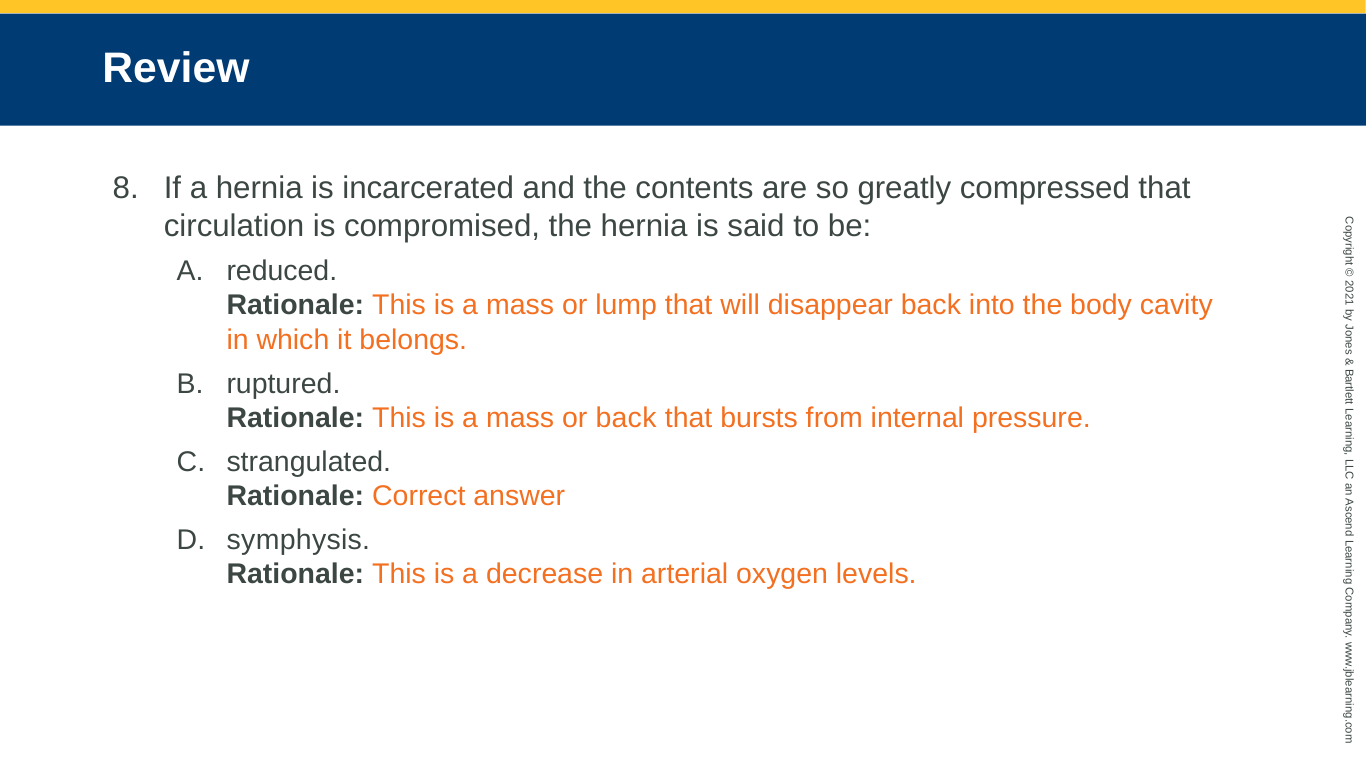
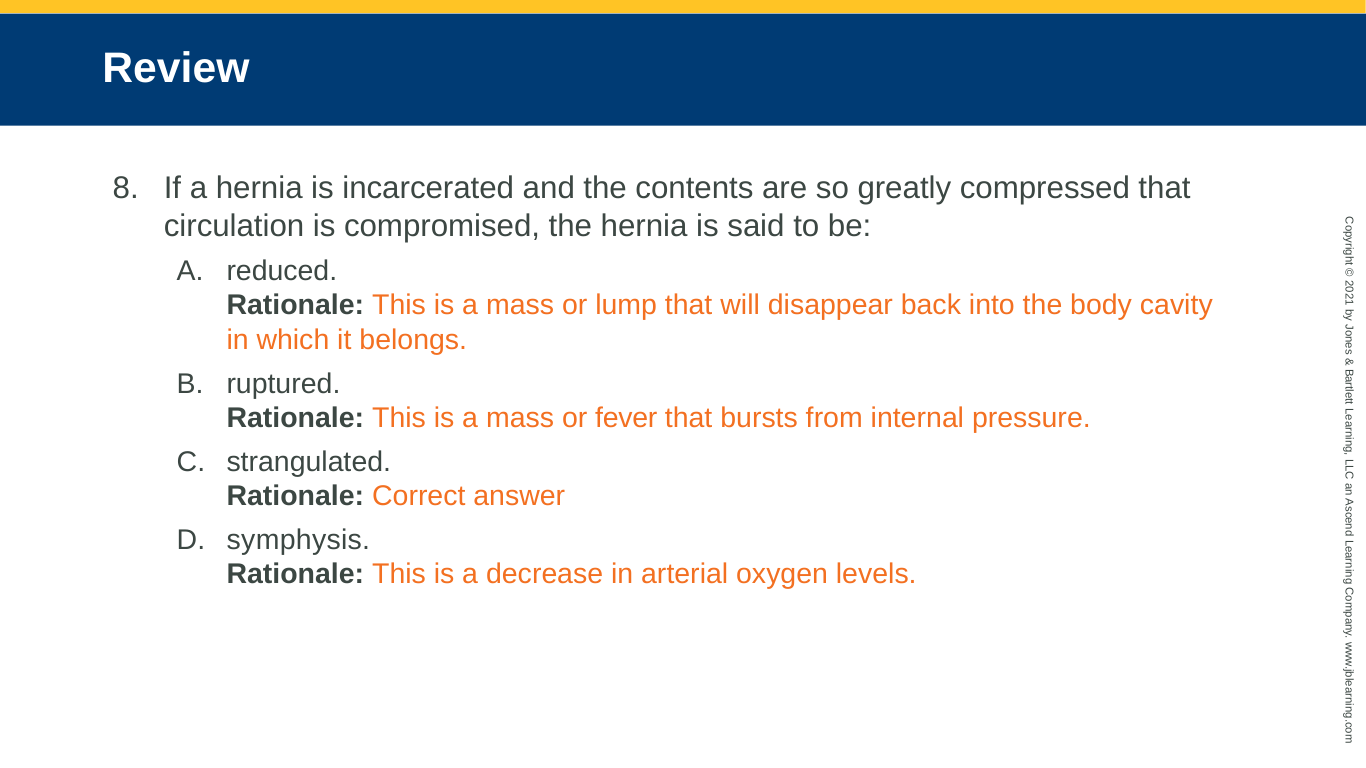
or back: back -> fever (626, 418)
